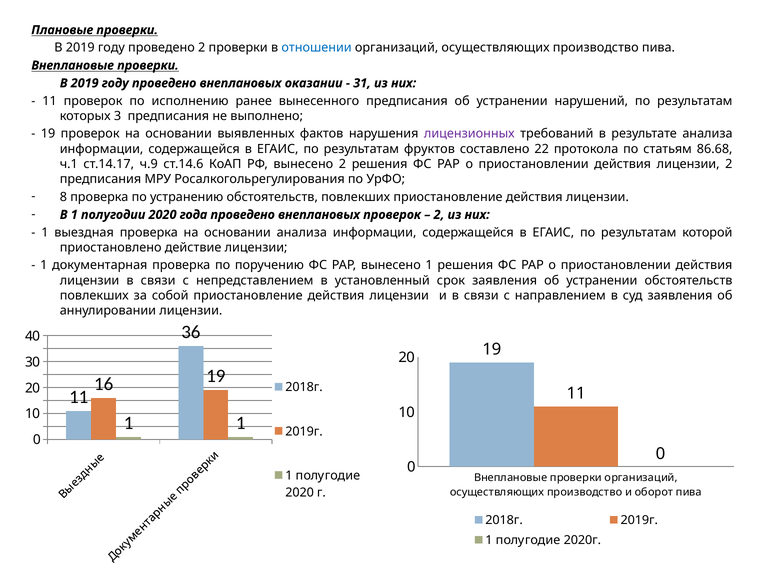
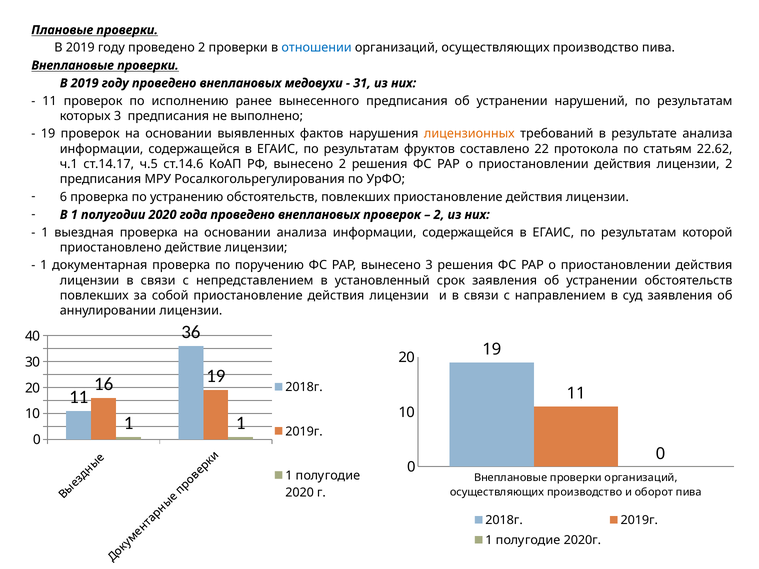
оказании: оказании -> медовухи (314, 83)
лицензионных colour: purple -> orange (469, 134)
86.68: 86.68 -> 22.62 (715, 149)
ч.9: ч.9 -> ч.5 (149, 164)
8: 8 -> 6 (63, 197)
вынесено 1: 1 -> 3 (429, 265)
